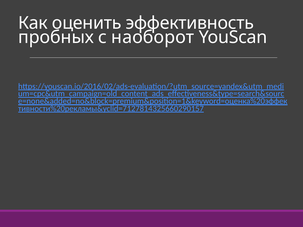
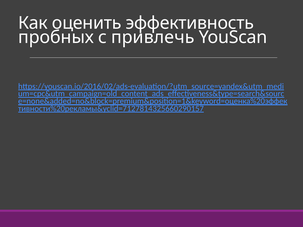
наоборот: наоборот -> привлечь (153, 37)
